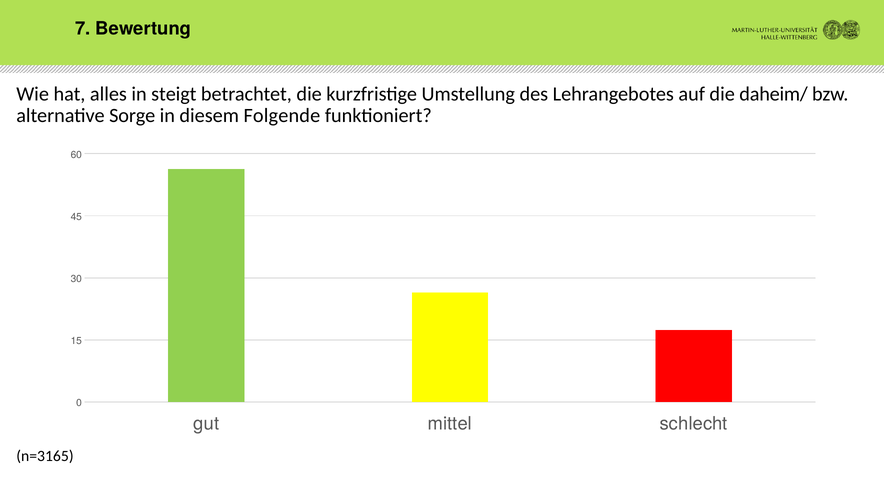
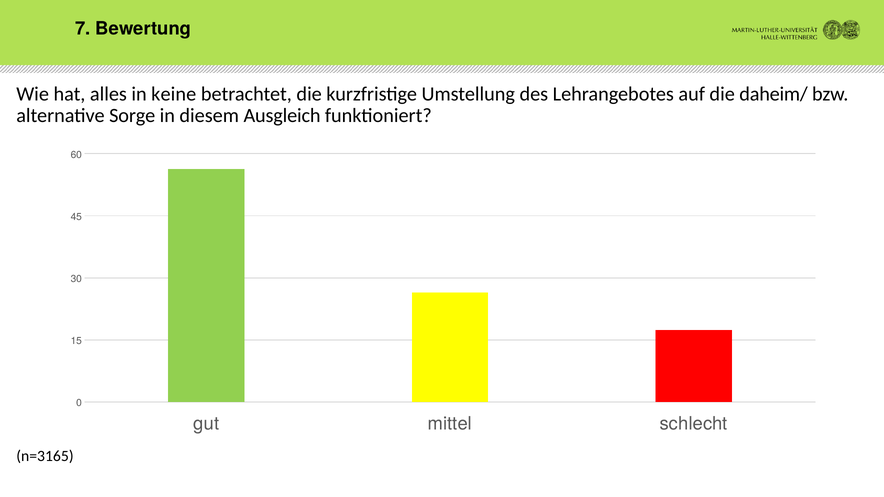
steigt: steigt -> keine (174, 94)
Folgende: Folgende -> Ausgleich (282, 116)
